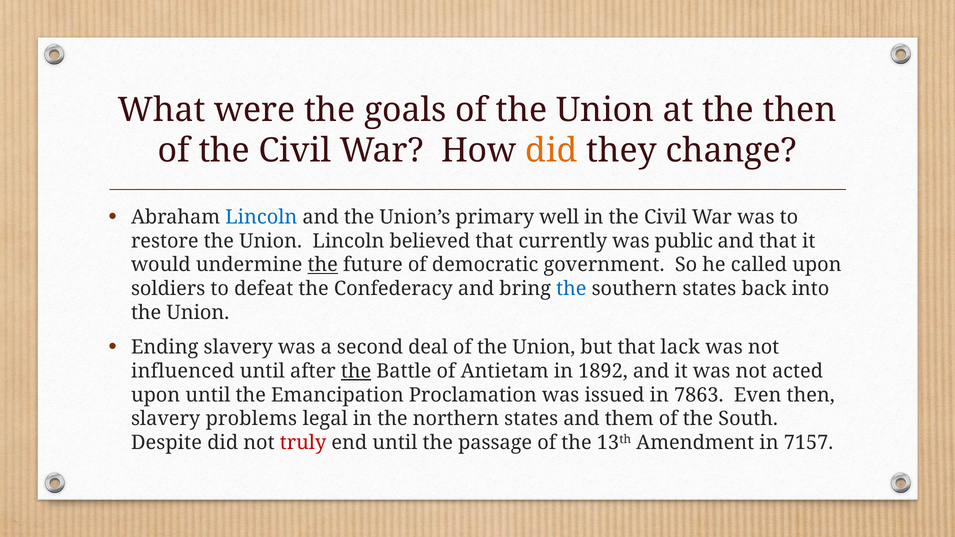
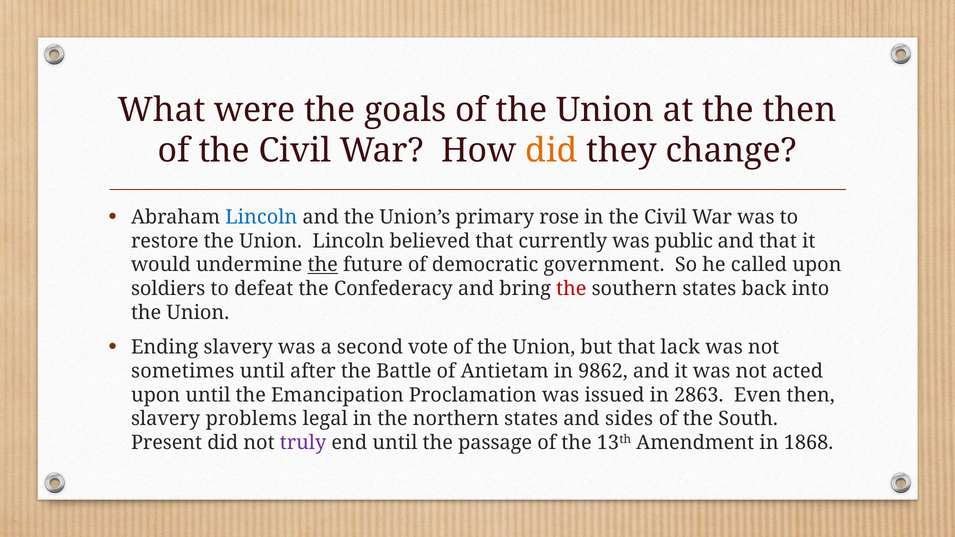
well: well -> rose (559, 217)
the colour: blue -> red (571, 289)
deal: deal -> vote (428, 347)
influenced: influenced -> sometimes (183, 371)
the underline: present -> none (356, 371)
1892: 1892 -> 9862 (603, 371)
7863: 7863 -> 2863 (699, 395)
them: them -> sides (629, 419)
Despite: Despite -> Present (167, 443)
truly colour: red -> purple (303, 443)
7157: 7157 -> 1868 (809, 443)
